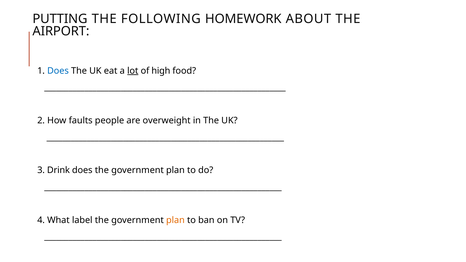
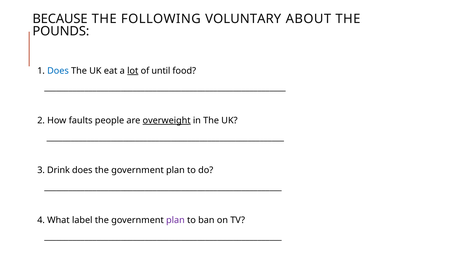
PUTTING: PUTTING -> BECAUSE (60, 19)
HOMEWORK: HOMEWORK -> VOLUNTARY (243, 19)
AIRPORT: AIRPORT -> POUNDS (61, 31)
high: high -> until (161, 71)
overweight underline: none -> present (167, 121)
plan colour: orange -> purple (175, 220)
